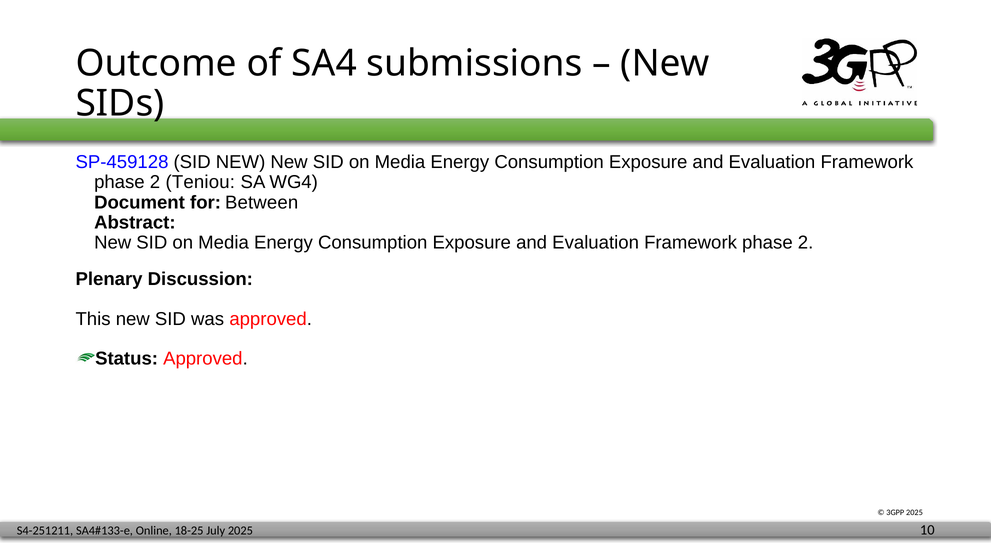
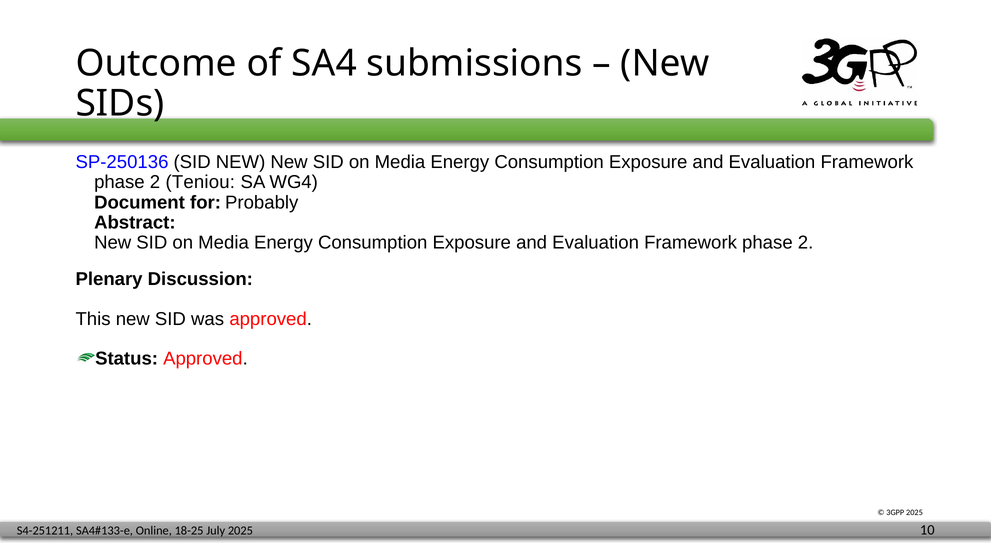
SP-459128: SP-459128 -> SP-250136 (122, 162)
Between: Between -> Probably (262, 202)
